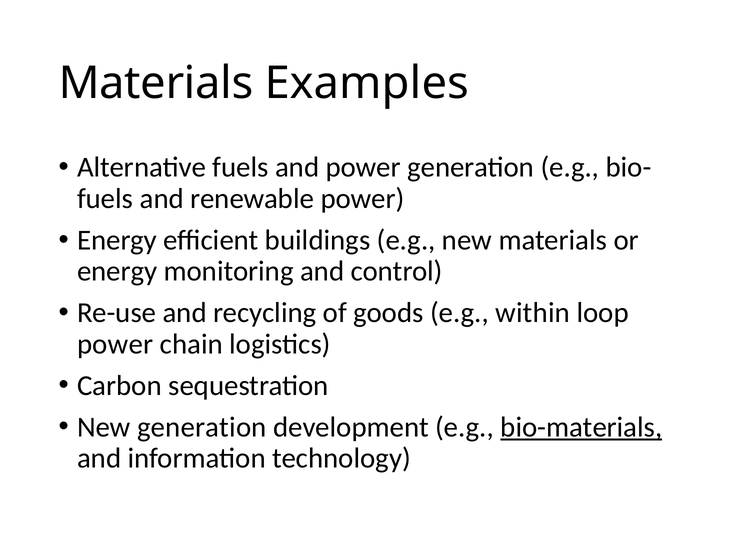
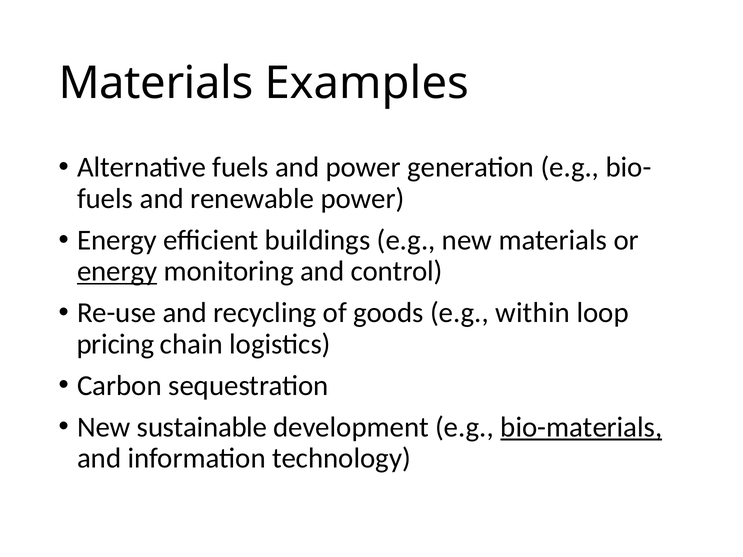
energy underline: none -> present (117, 271)
power: power -> pricing (115, 344)
New generation: generation -> sustainable (202, 427)
